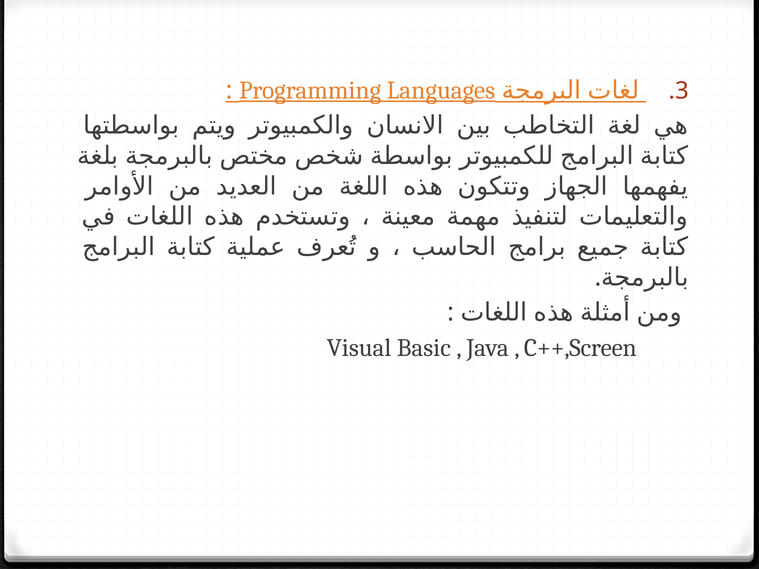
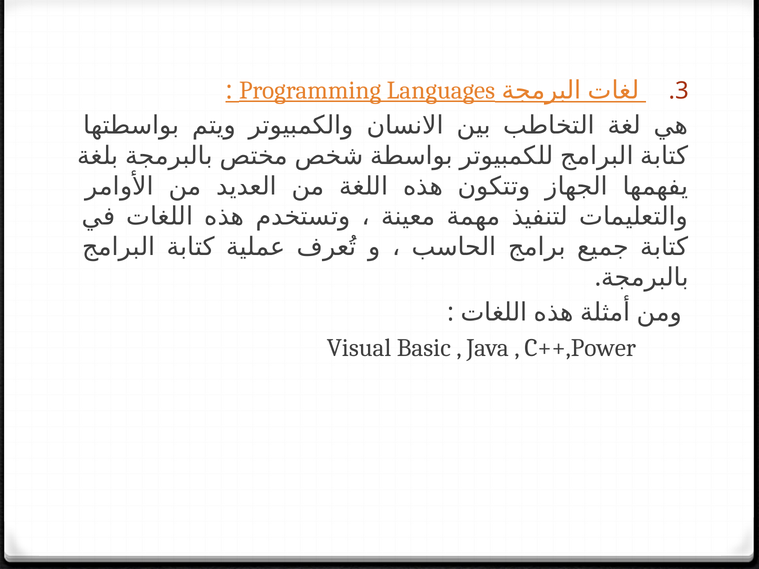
C++,Screen: C++,Screen -> C++,Power (580, 348)
